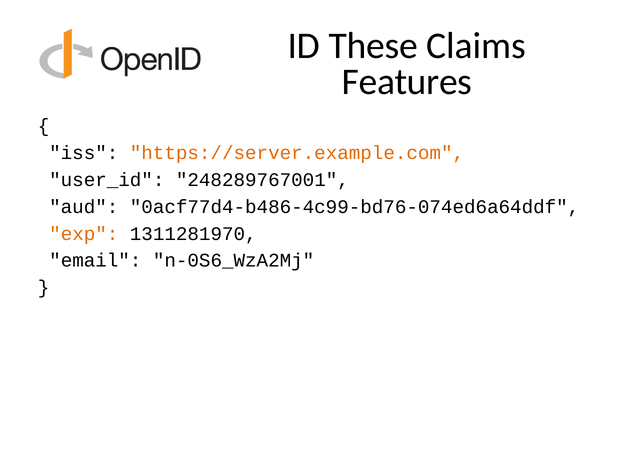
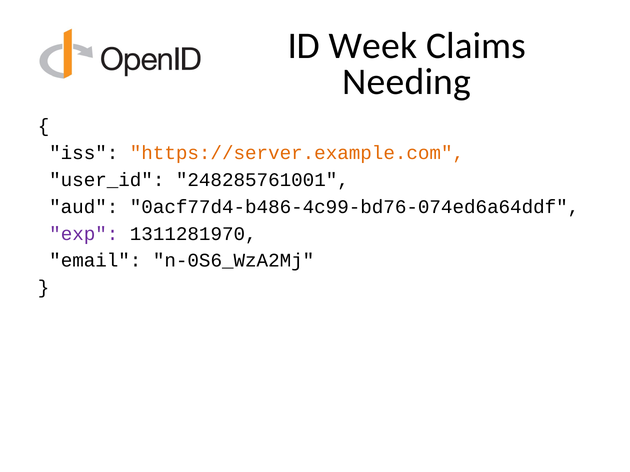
These: These -> Week (373, 46)
Features: Features -> Needing (407, 82)
248289767001: 248289767001 -> 248285761001 (262, 180)
exp colour: orange -> purple (84, 234)
